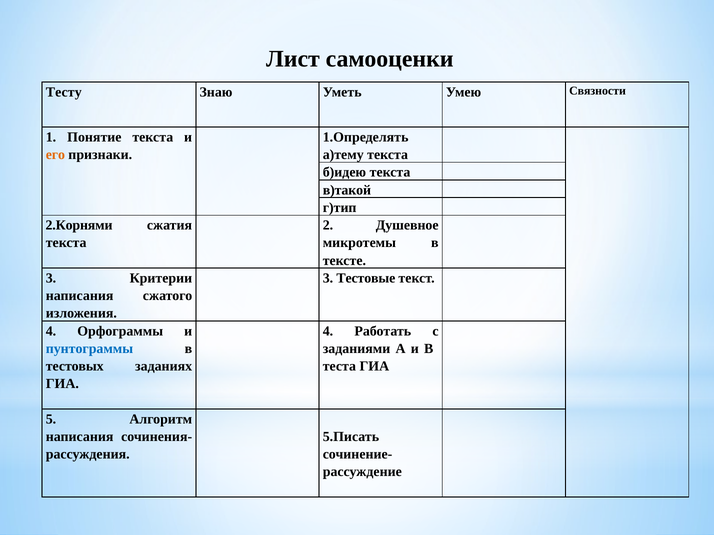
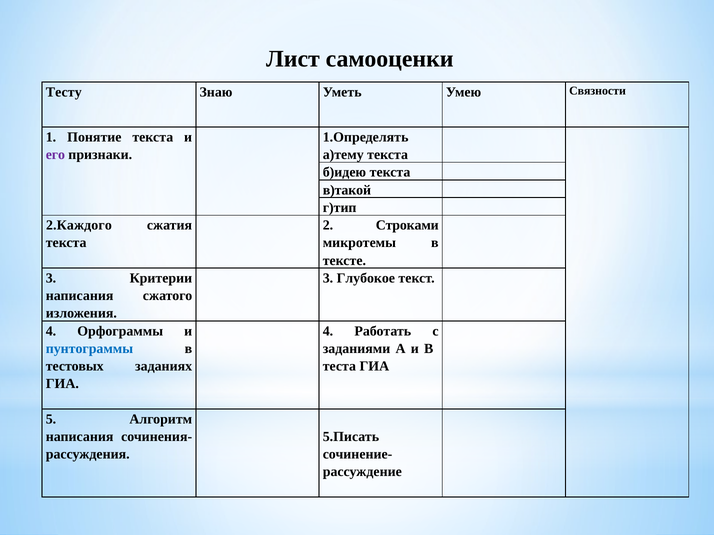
его colour: orange -> purple (55, 155)
2.Корнями: 2.Корнями -> 2.Каждого (79, 225)
Душевное: Душевное -> Строками (407, 225)
Тестовые: Тестовые -> Глубокое (366, 278)
